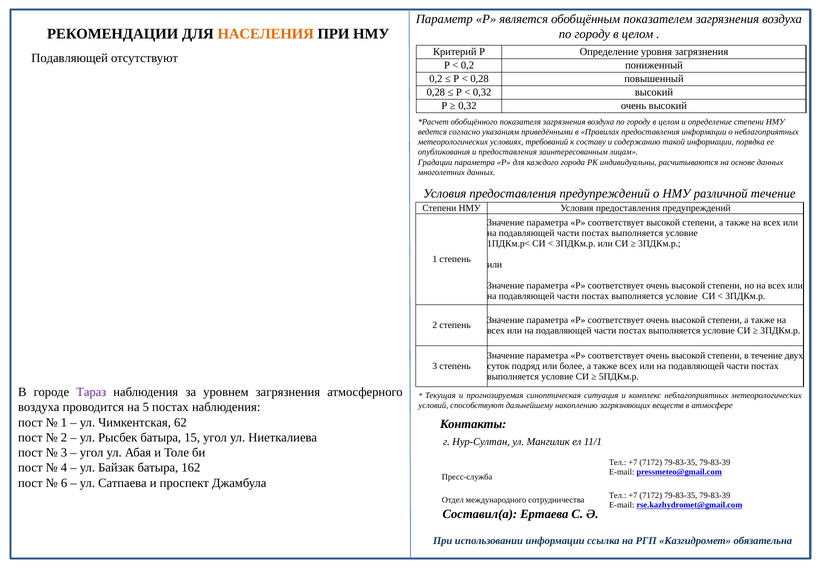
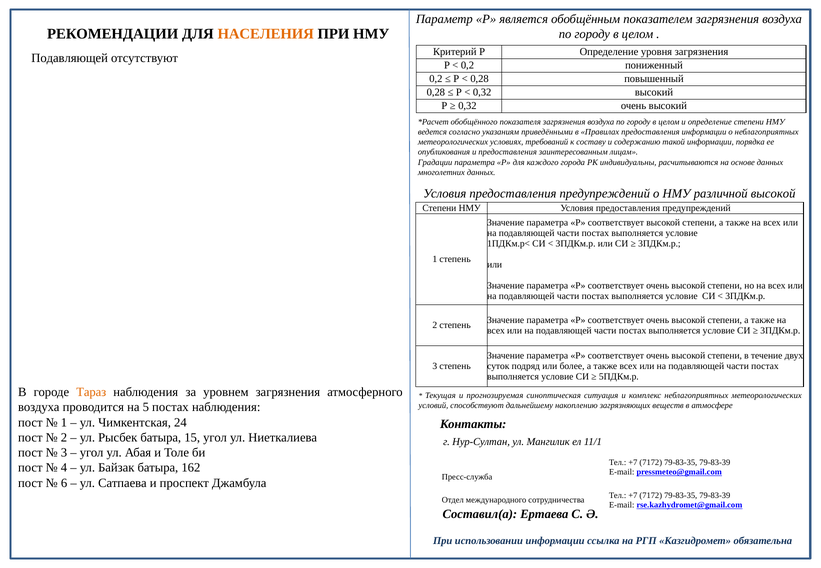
различной течение: течение -> высокой (773, 194)
Тараз colour: purple -> orange (91, 392)
62: 62 -> 24 (180, 423)
